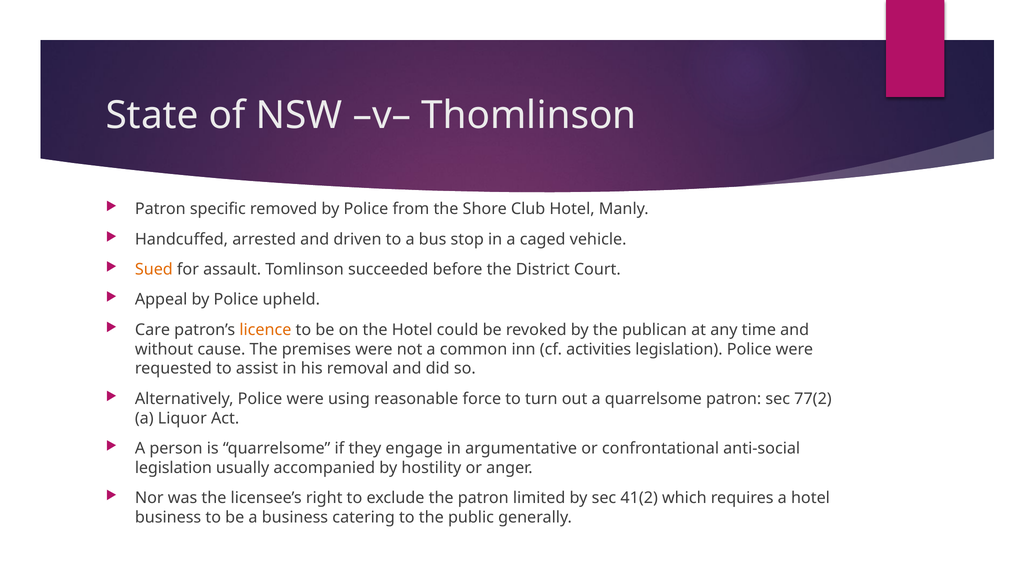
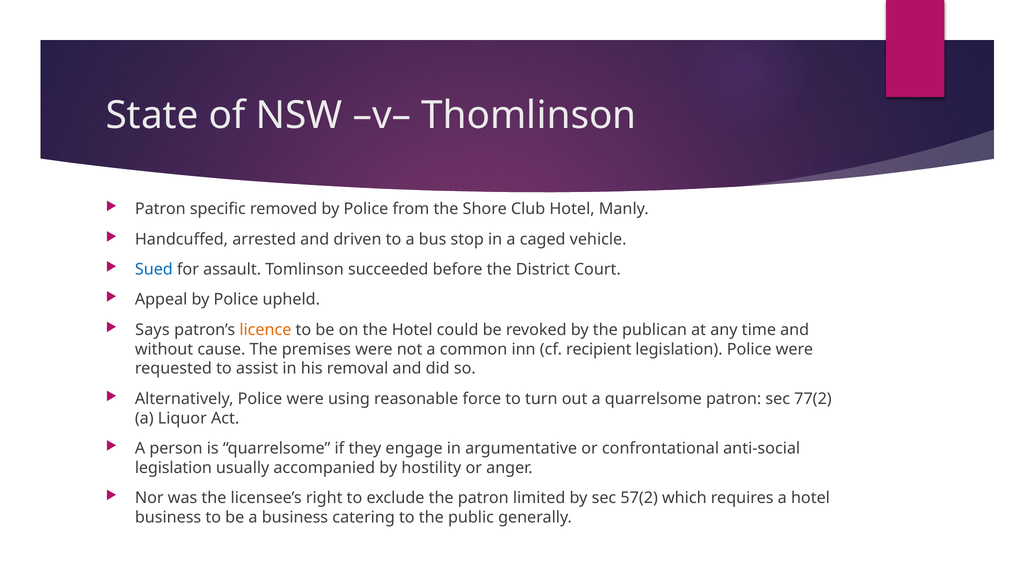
Sued colour: orange -> blue (154, 270)
Care: Care -> Says (152, 330)
activities: activities -> recipient (599, 349)
41(2: 41(2 -> 57(2 (639, 498)
